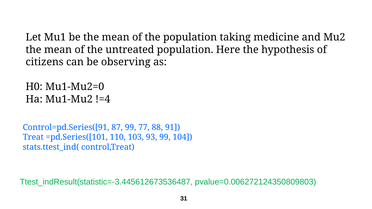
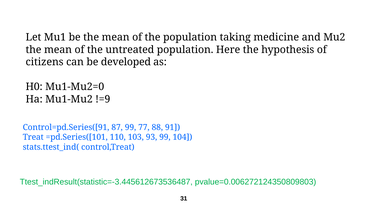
observing: observing -> developed (126, 62)
!=4: !=4 -> !=9 (103, 99)
